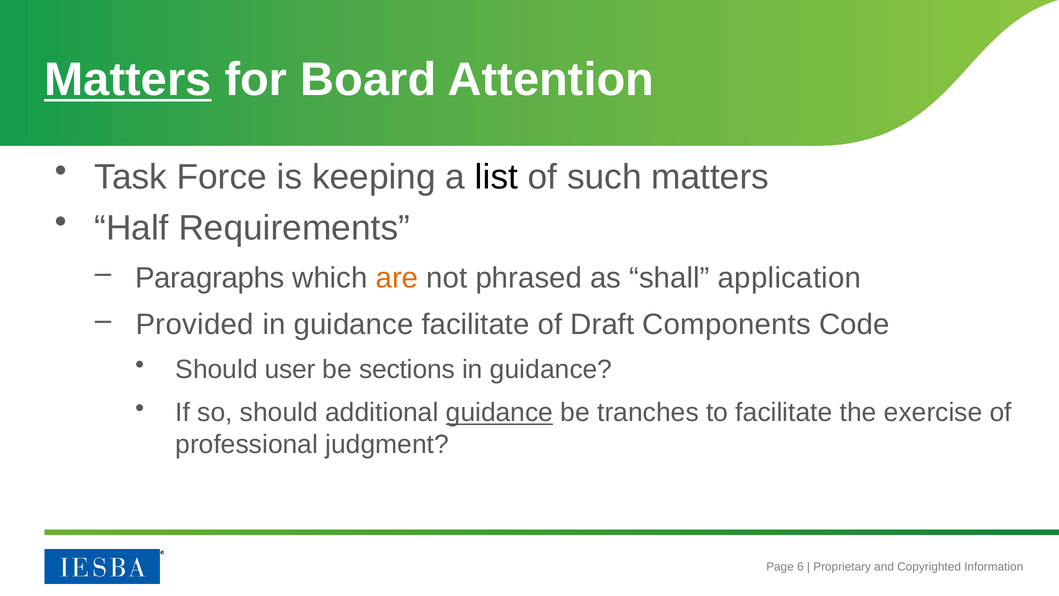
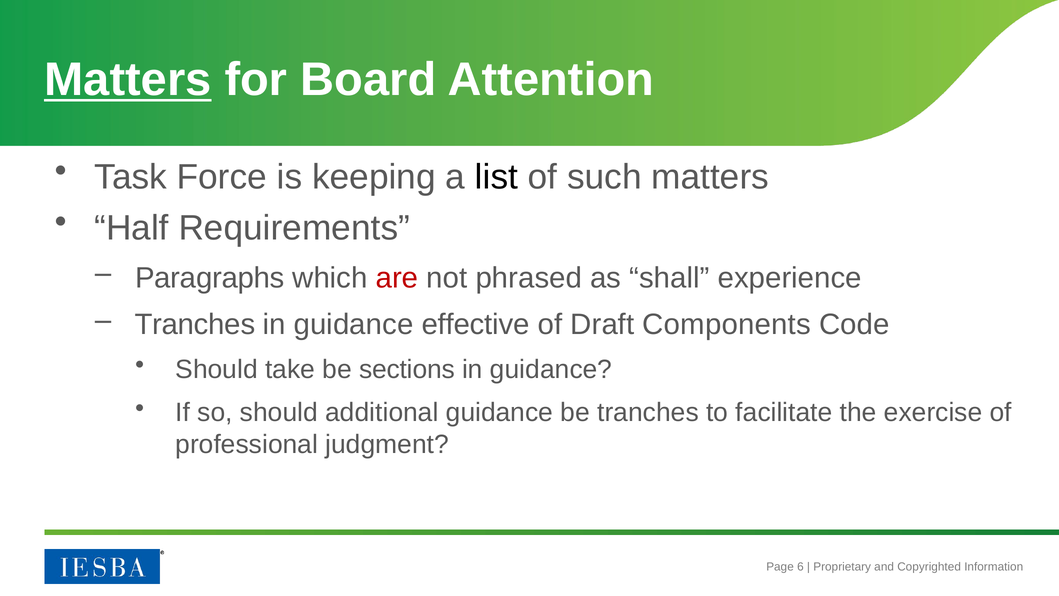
are colour: orange -> red (397, 278)
application: application -> experience (790, 278)
Provided: Provided -> Tranches (195, 325)
guidance facilitate: facilitate -> effective (476, 325)
user: user -> take (290, 369)
guidance underline: present -> none (499, 412)
